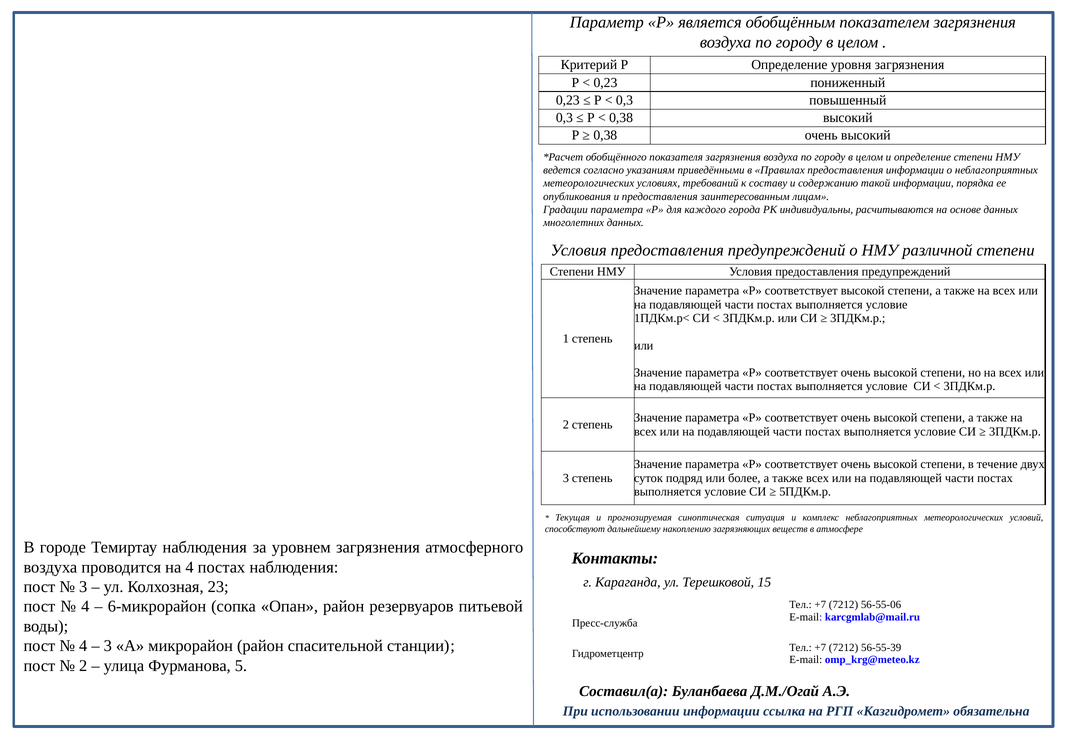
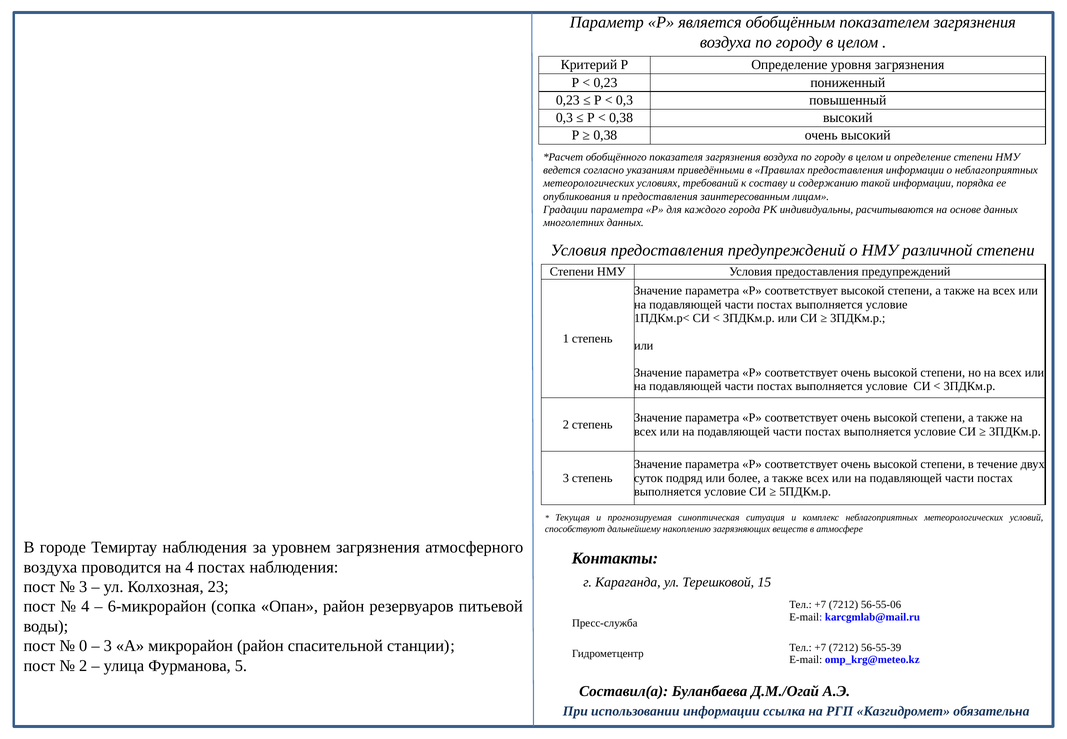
4: 4 -> 0 (83, 646)
